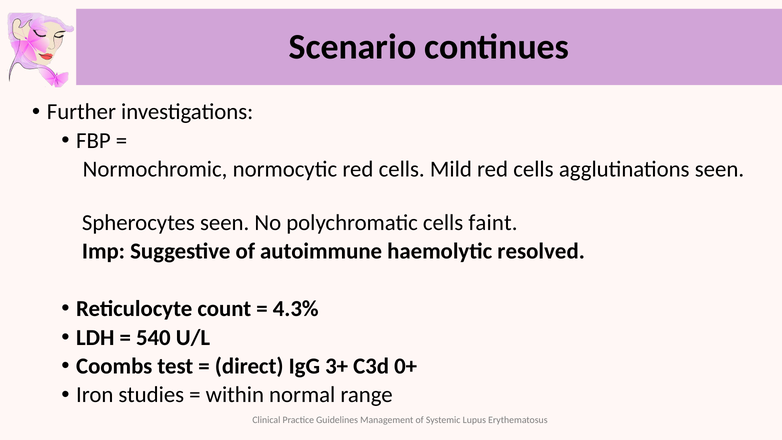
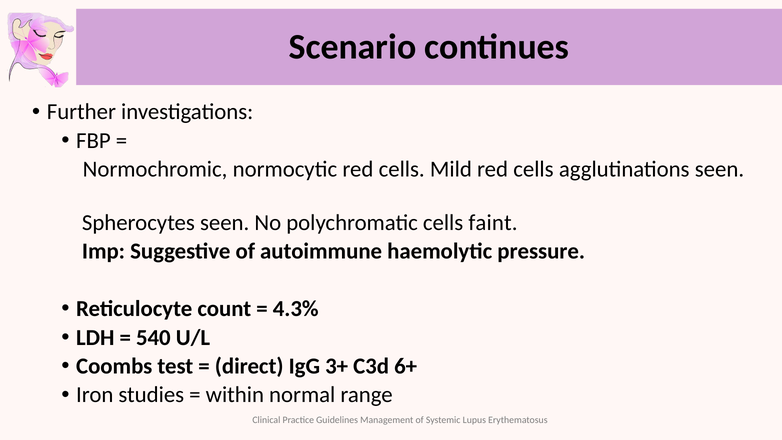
resolved: resolved -> pressure (541, 251)
0+: 0+ -> 6+ (406, 366)
